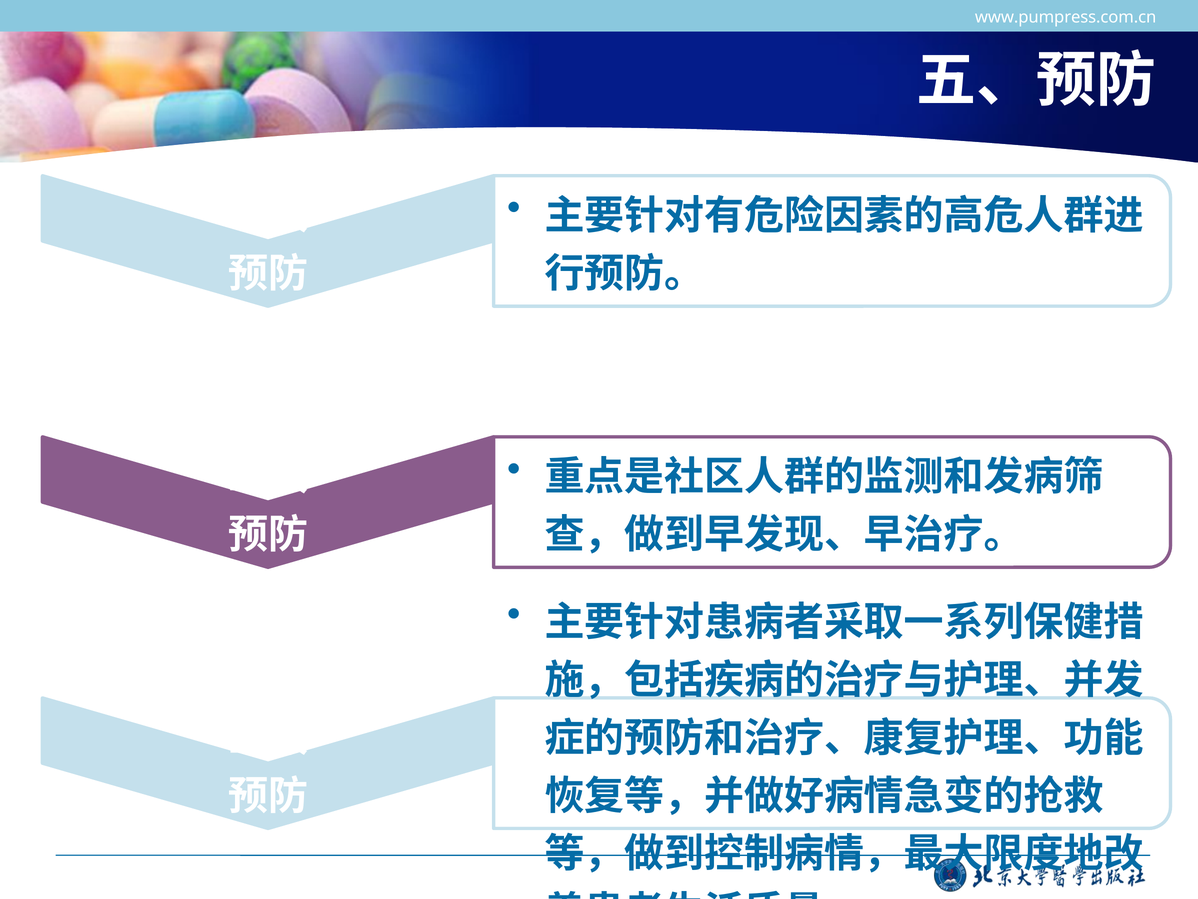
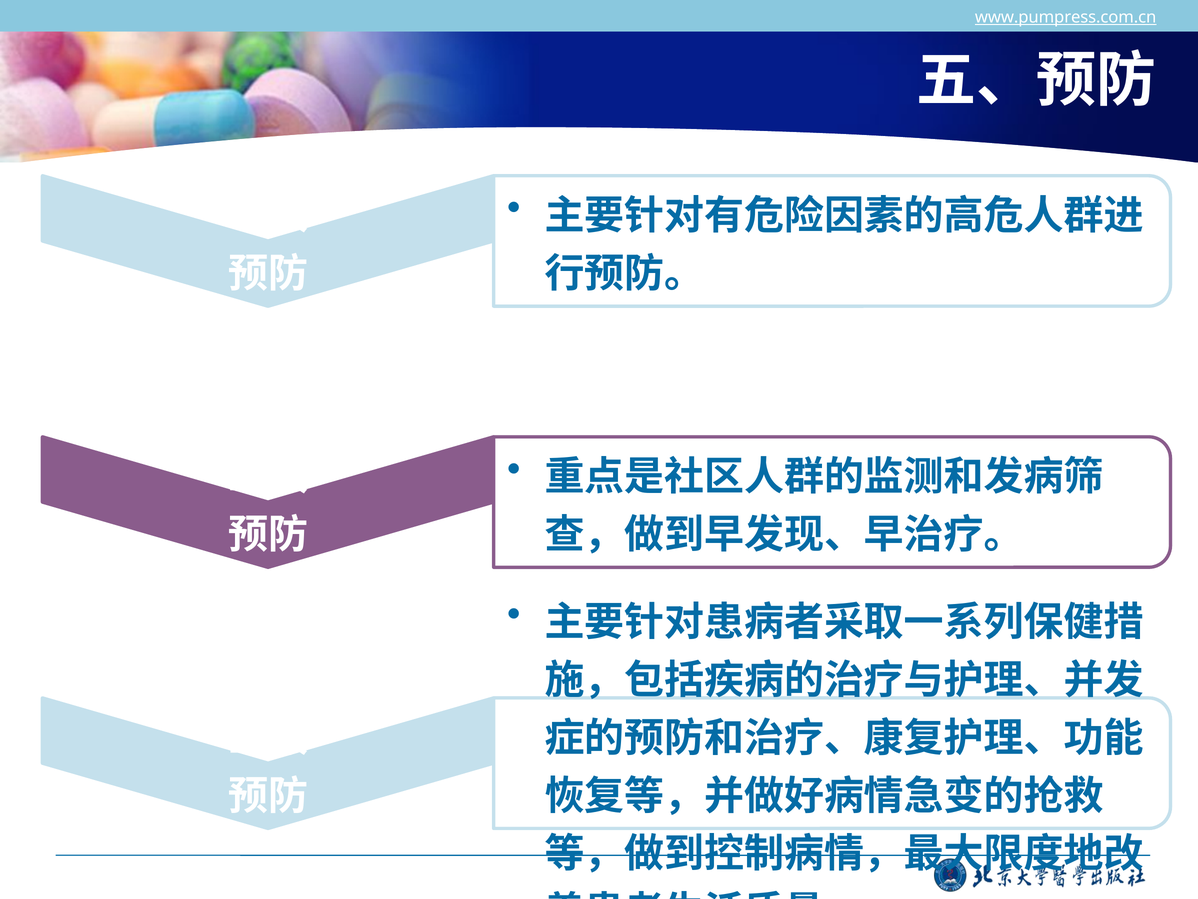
www.pumpress.com.cn underline: none -> present (1066, 17)
